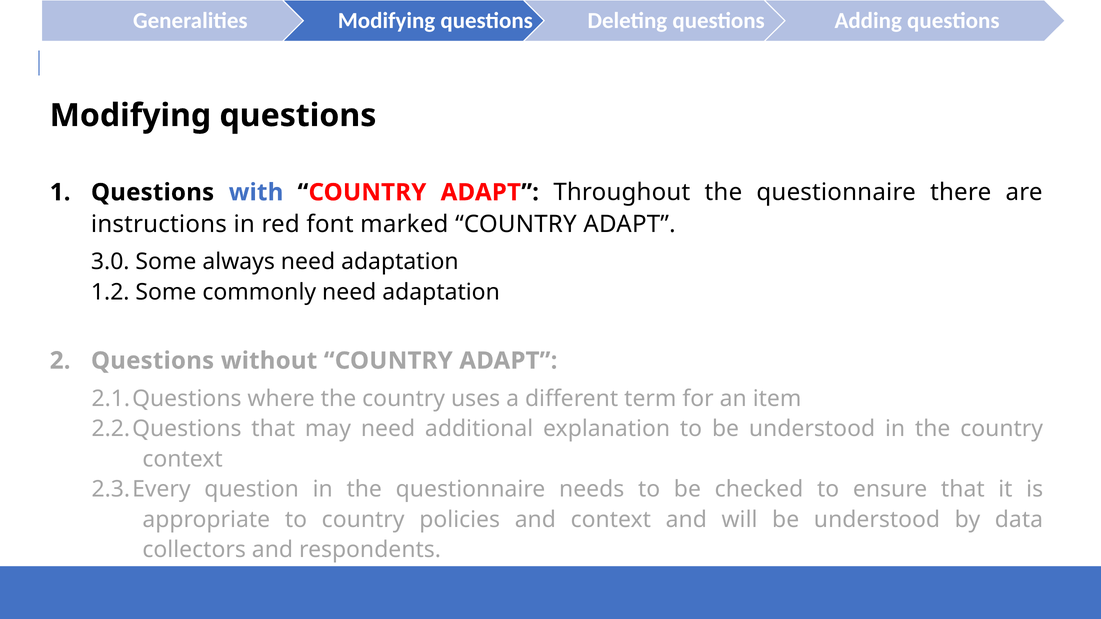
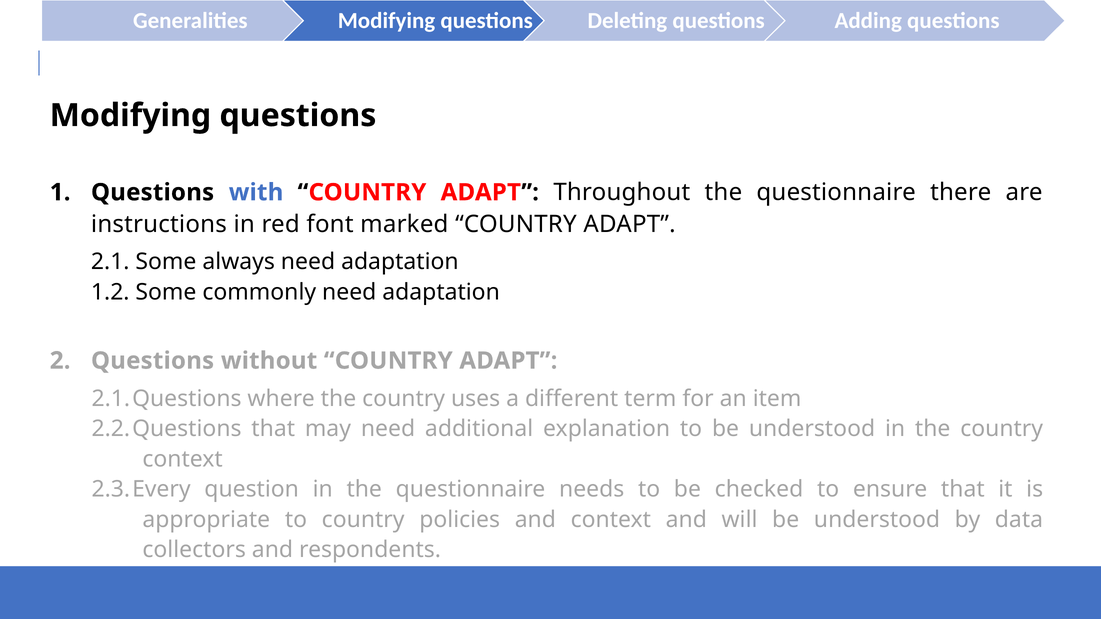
3.0: 3.0 -> 2.1 (110, 262)
